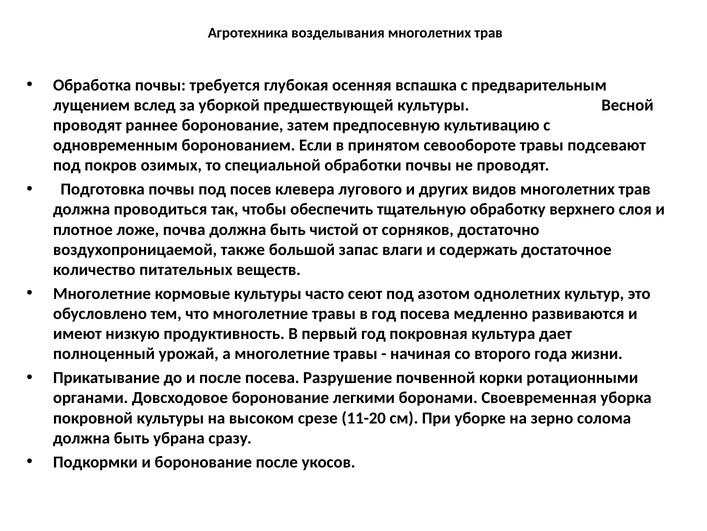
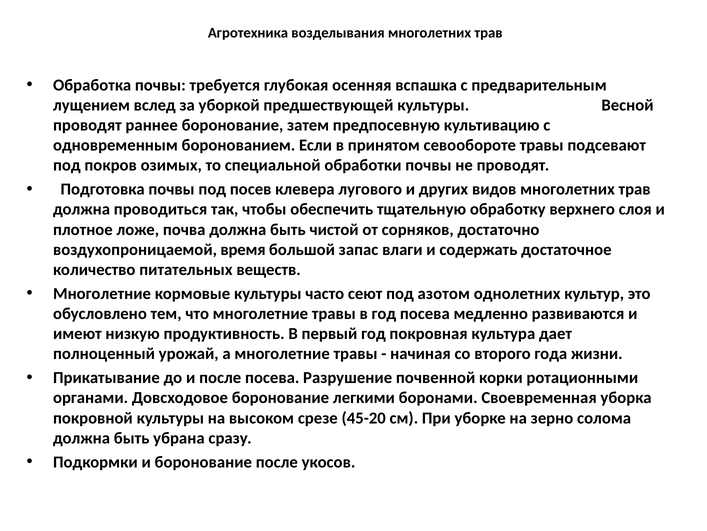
также: также -> время (243, 249)
11-20: 11-20 -> 45-20 (364, 417)
